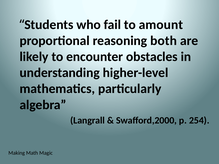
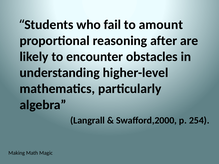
both: both -> after (164, 41)
